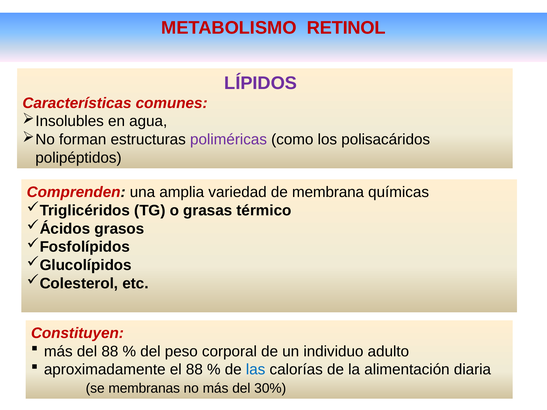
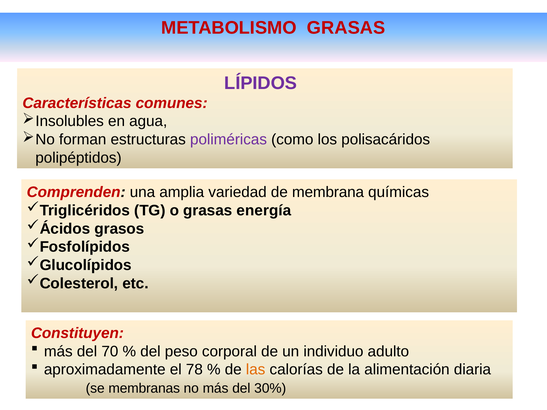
METABOLISMO RETINOL: RETINOL -> GRASAS (346, 28)
térmico: térmico -> energía (264, 211)
del 88: 88 -> 70 (110, 352)
el 88: 88 -> 78 (194, 370)
las colour: blue -> orange (256, 370)
